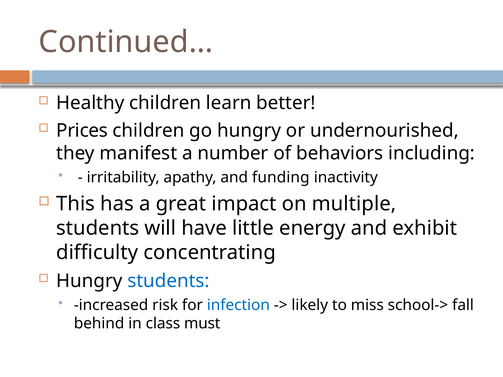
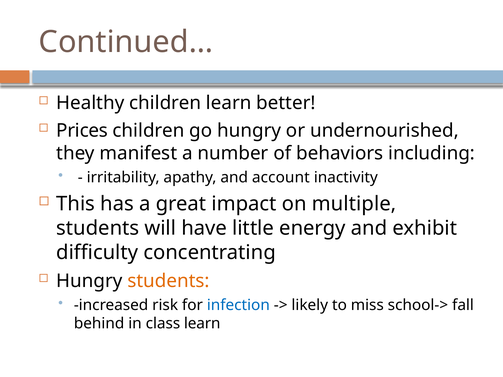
funding: funding -> account (281, 177)
students colour: blue -> orange (169, 281)
class must: must -> learn (202, 324)
